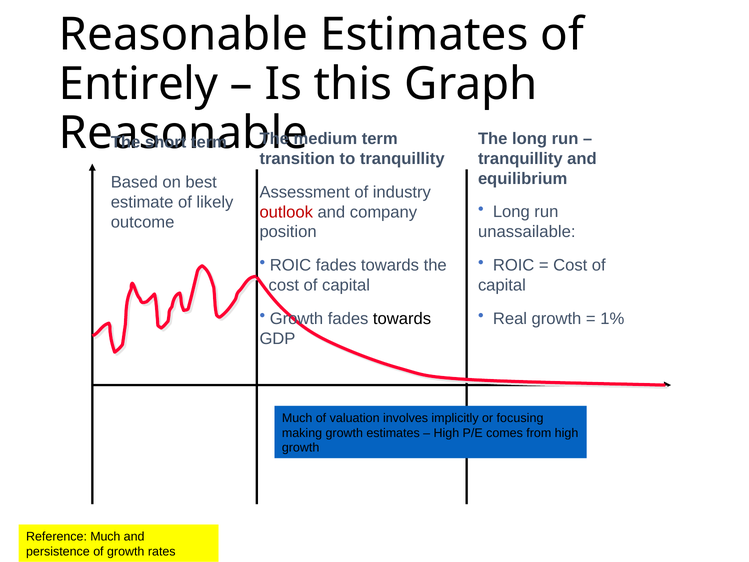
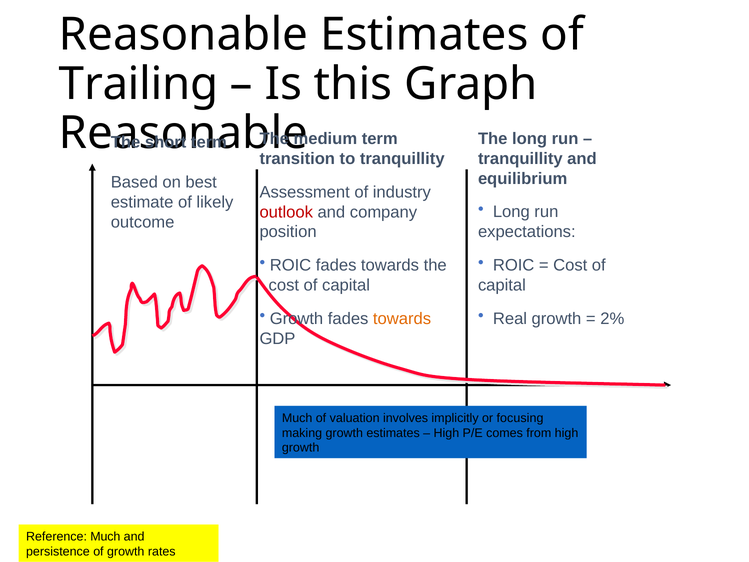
Entirely: Entirely -> Trailing (139, 84)
unassailable: unassailable -> expectations (527, 232)
1%: 1% -> 2% (612, 318)
towards colour: black -> orange (402, 318)
